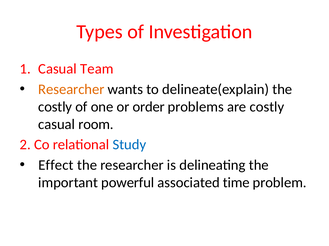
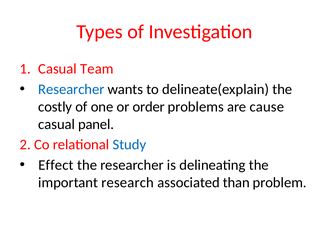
Researcher colour: orange -> blue (71, 89)
are costly: costly -> cause (267, 107)
room: room -> panel (96, 125)
powerful: powerful -> research (128, 183)
time: time -> than (236, 183)
